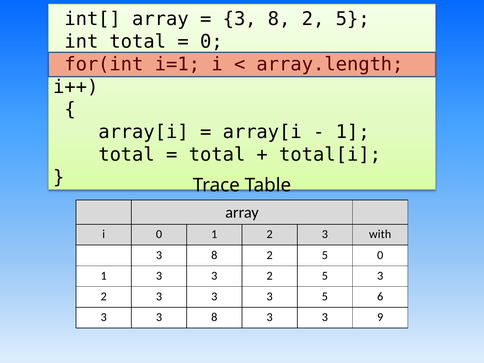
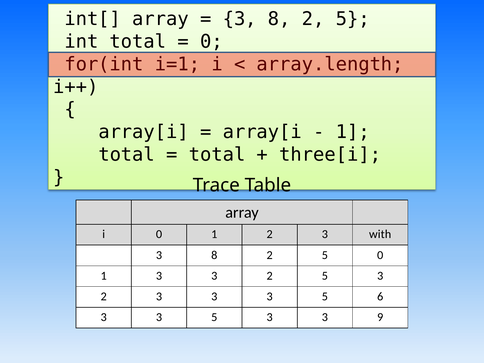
total[i: total[i -> three[i (330, 155)
8: 8 -> 5 (214, 317)
